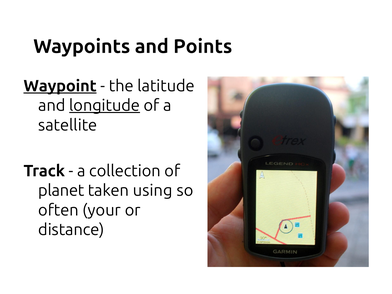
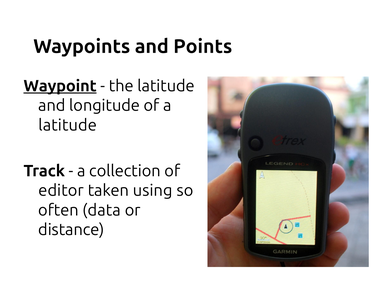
longitude underline: present -> none (105, 106)
satellite: satellite -> latitude (68, 125)
planet: planet -> editor (61, 191)
your: your -> data (102, 210)
